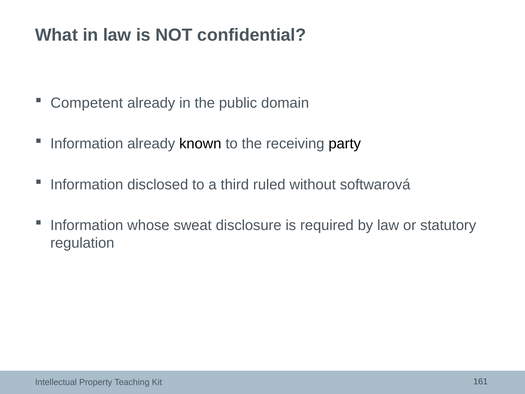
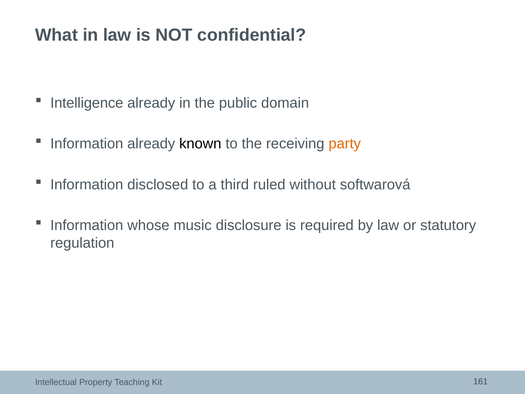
Competent: Competent -> Intelligence (87, 103)
party colour: black -> orange (345, 144)
sweat: sweat -> music (193, 225)
